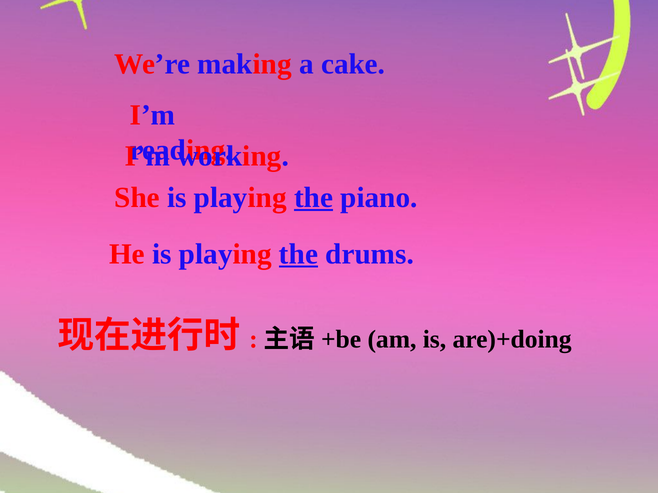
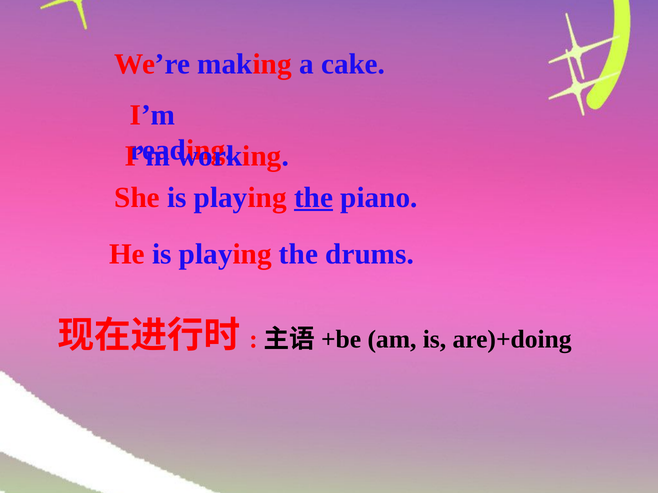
the underline: present -> none (298, 254)
